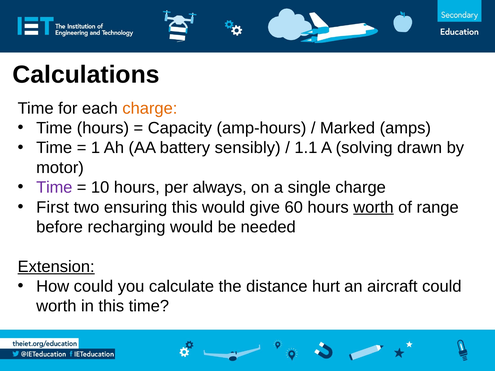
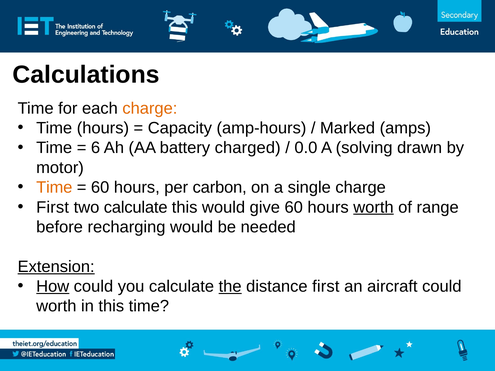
1: 1 -> 6 (96, 148)
sensibly: sensibly -> charged (248, 148)
1.1: 1.1 -> 0.0 (306, 148)
Time colour: purple -> orange (54, 188)
10: 10 -> 60 (100, 188)
always: always -> carbon (220, 188)
two ensuring: ensuring -> calculate (136, 207)
How underline: none -> present (53, 287)
the underline: none -> present (230, 287)
distance hurt: hurt -> first (326, 287)
